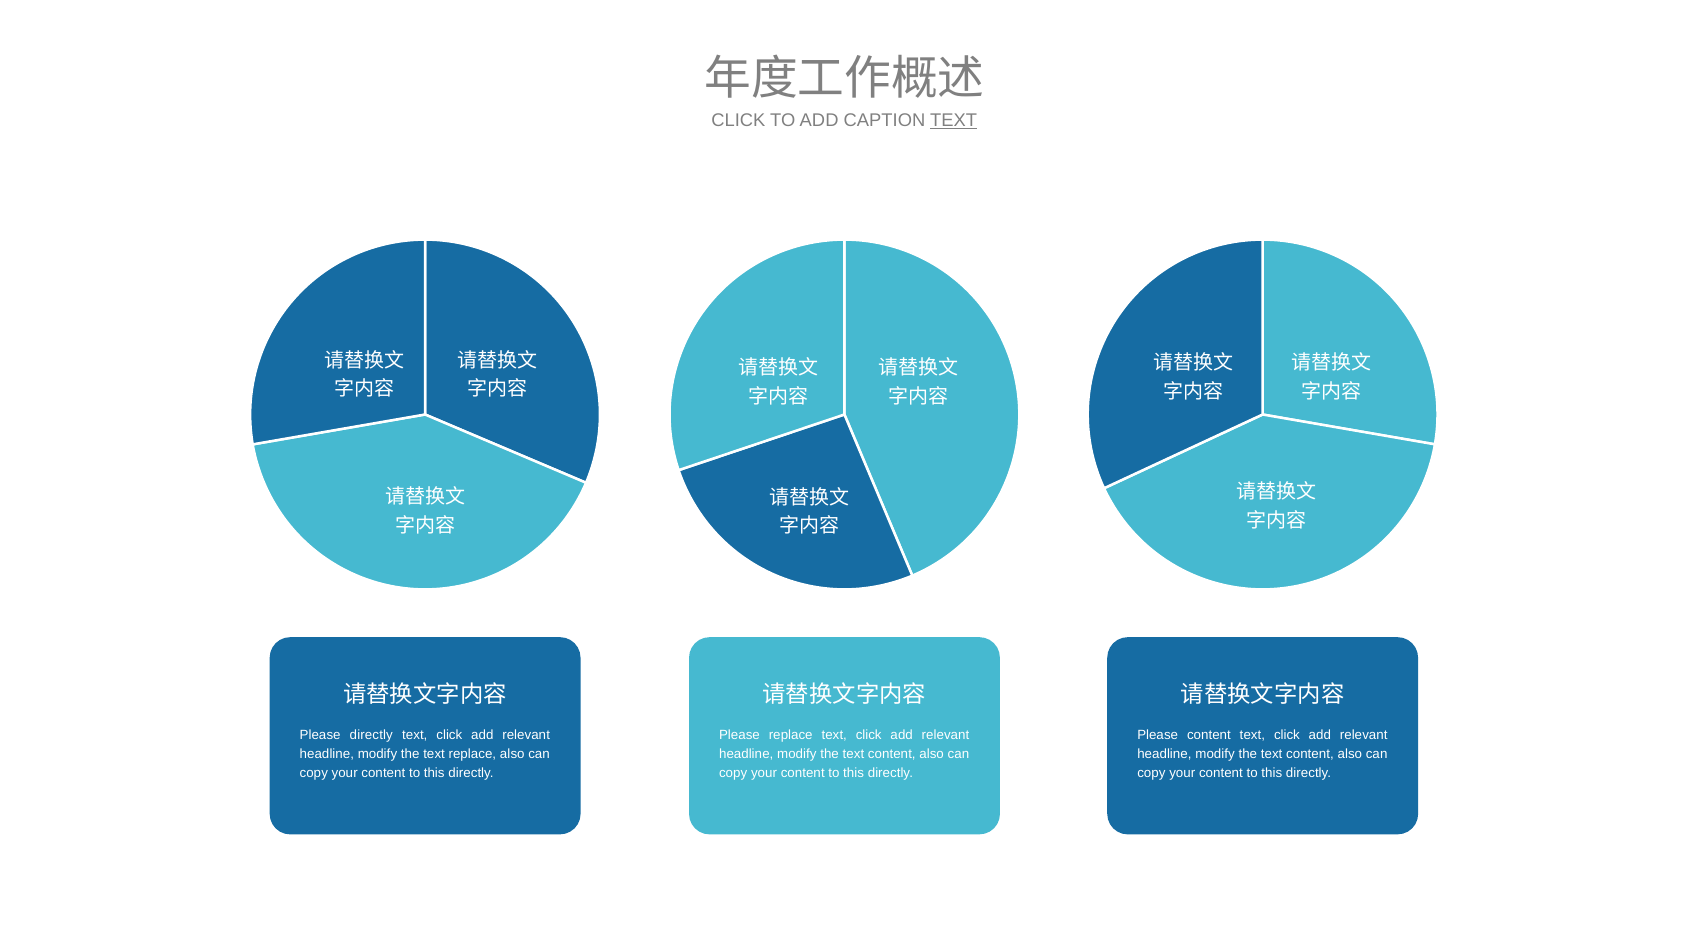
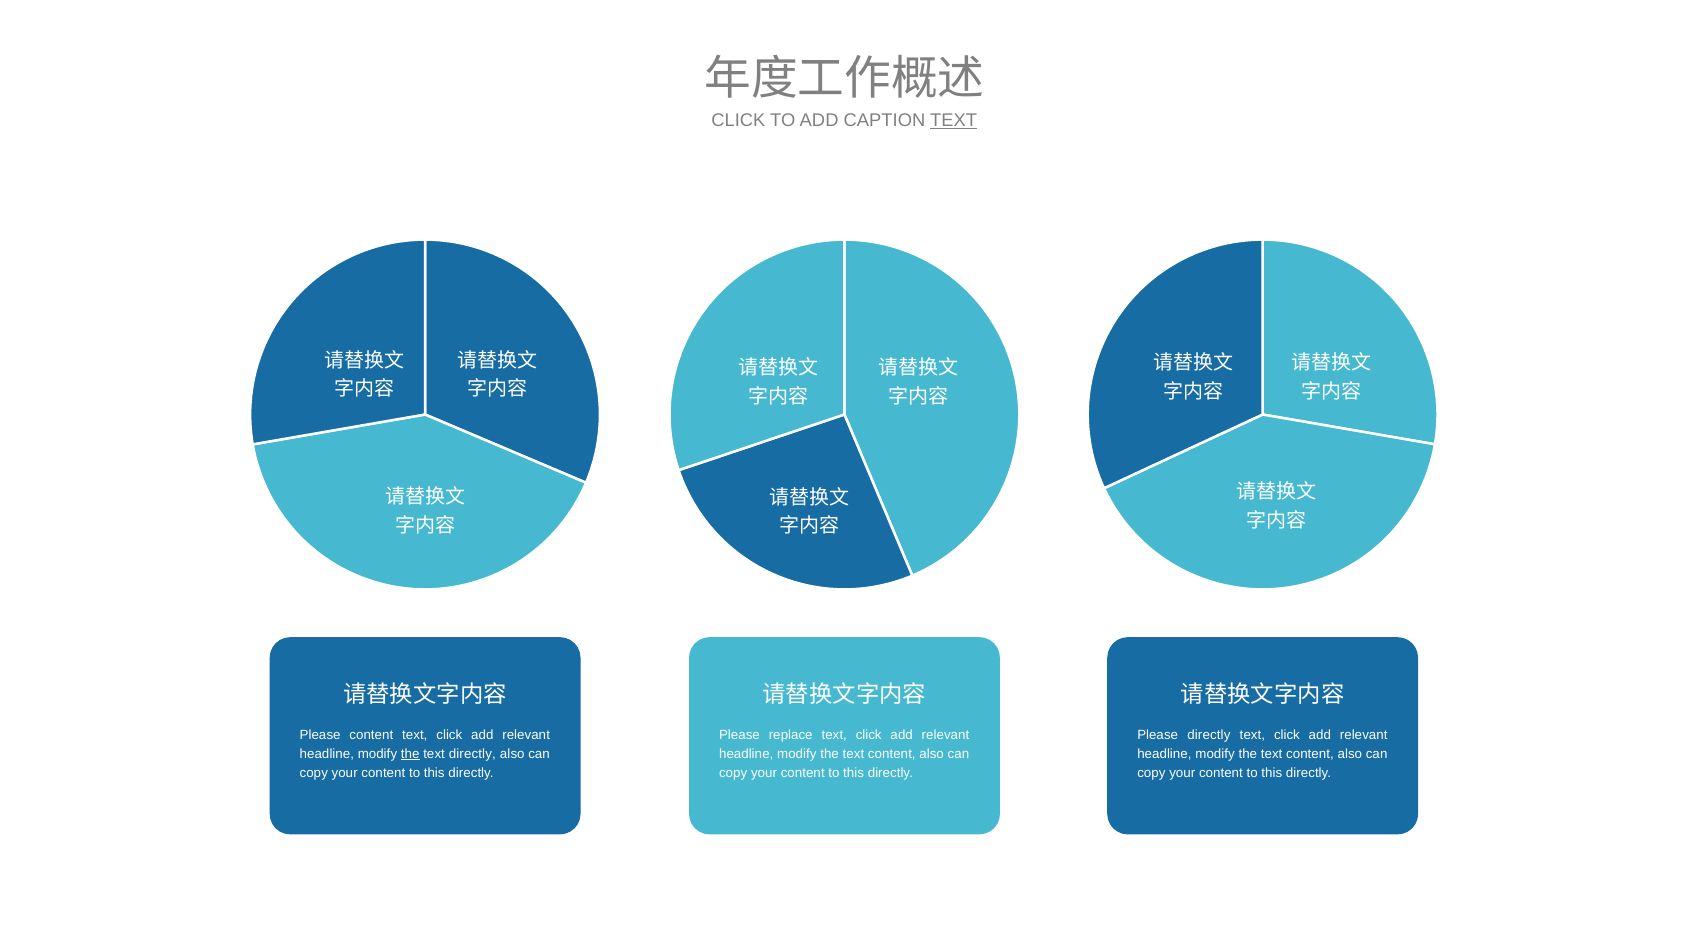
Please directly: directly -> content (371, 735)
Please content: content -> directly (1209, 735)
the underline: none -> present (410, 754)
text replace: replace -> directly (472, 754)
